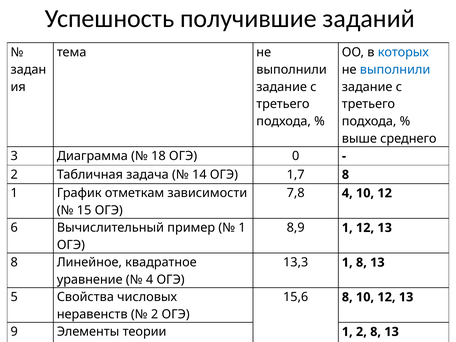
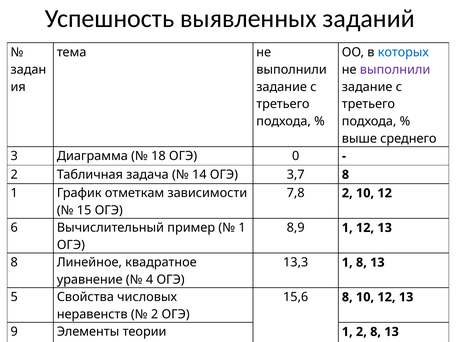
получившие: получившие -> выявленных (248, 18)
выполнили colour: blue -> purple (395, 69)
1,7: 1,7 -> 3,7 (296, 175)
7,8 4: 4 -> 2 (347, 193)
